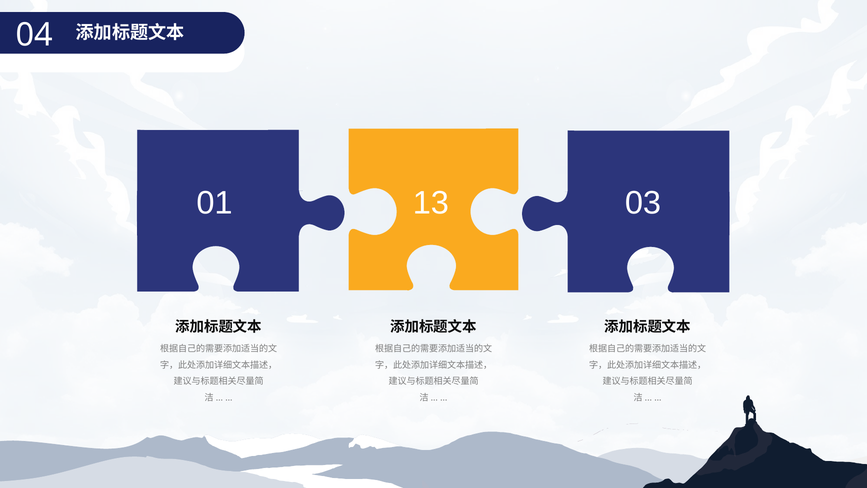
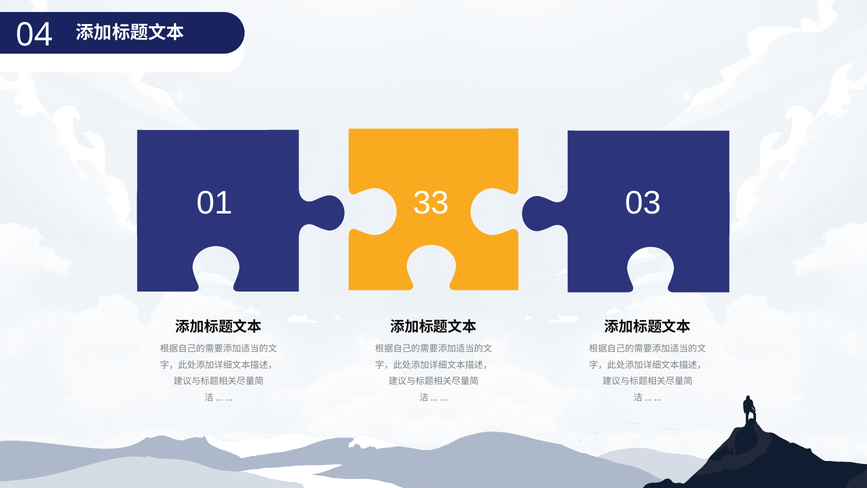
13: 13 -> 33 (431, 203)
